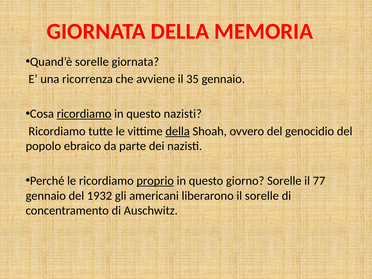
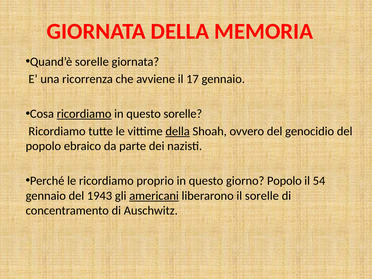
35: 35 -> 17 (192, 79)
questo nazisti: nazisti -> sorelle (183, 114)
proprio underline: present -> none (155, 181)
giorno Sorelle: Sorelle -> Popolo (284, 181)
77: 77 -> 54 (319, 181)
1932: 1932 -> 1943 (100, 196)
americani underline: none -> present (154, 196)
